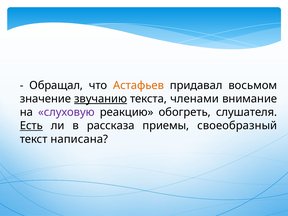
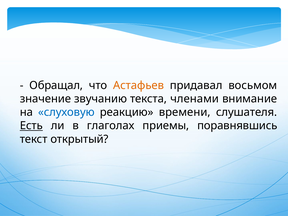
звучанию underline: present -> none (101, 99)
слуховую colour: purple -> blue (66, 112)
обогреть: обогреть -> времени (185, 112)
рассказа: рассказа -> глаголах (111, 126)
своеобразный: своеобразный -> поравнявшись (237, 126)
написана: написана -> открытый (79, 139)
